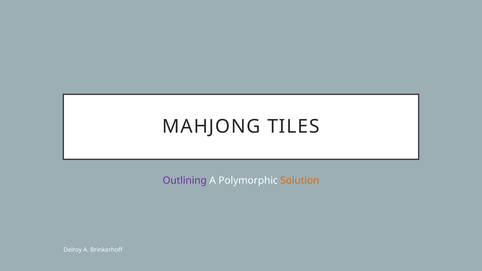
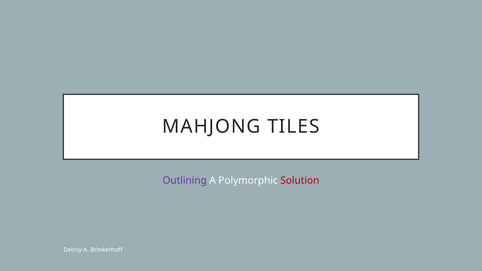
Solution colour: orange -> red (300, 181)
